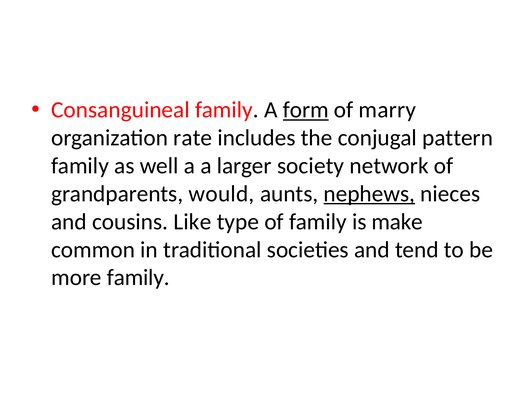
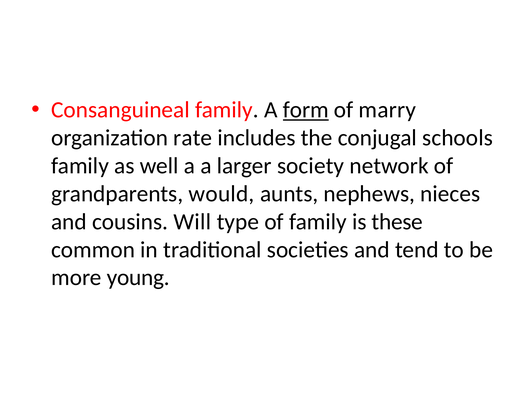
pattern: pattern -> schools (458, 138)
nephews underline: present -> none (369, 194)
Like: Like -> Will (192, 222)
make: make -> these (397, 222)
more family: family -> young (138, 278)
